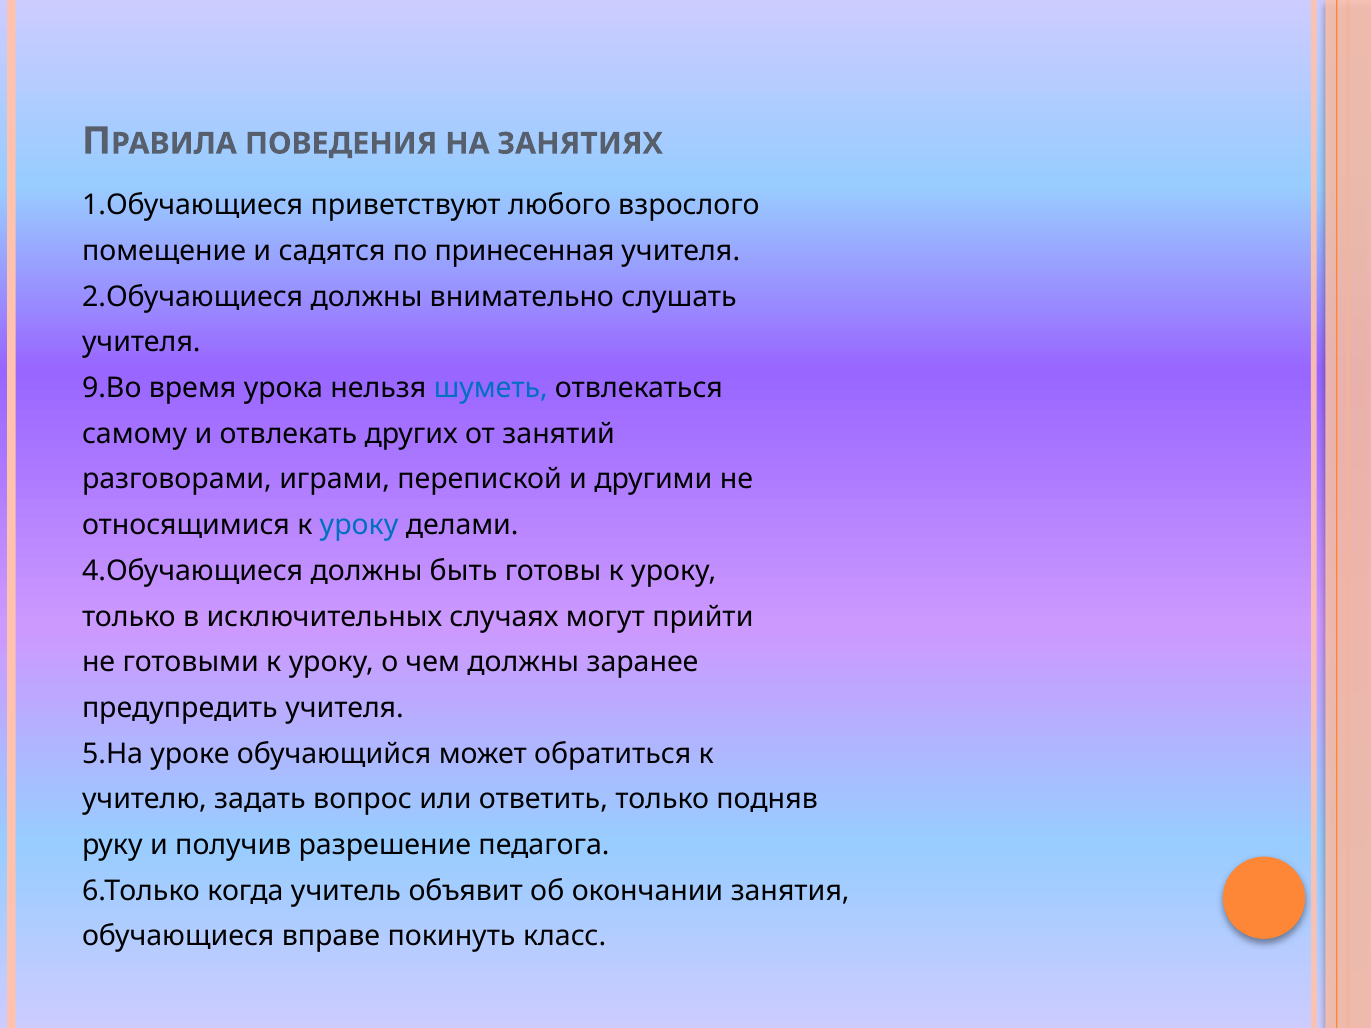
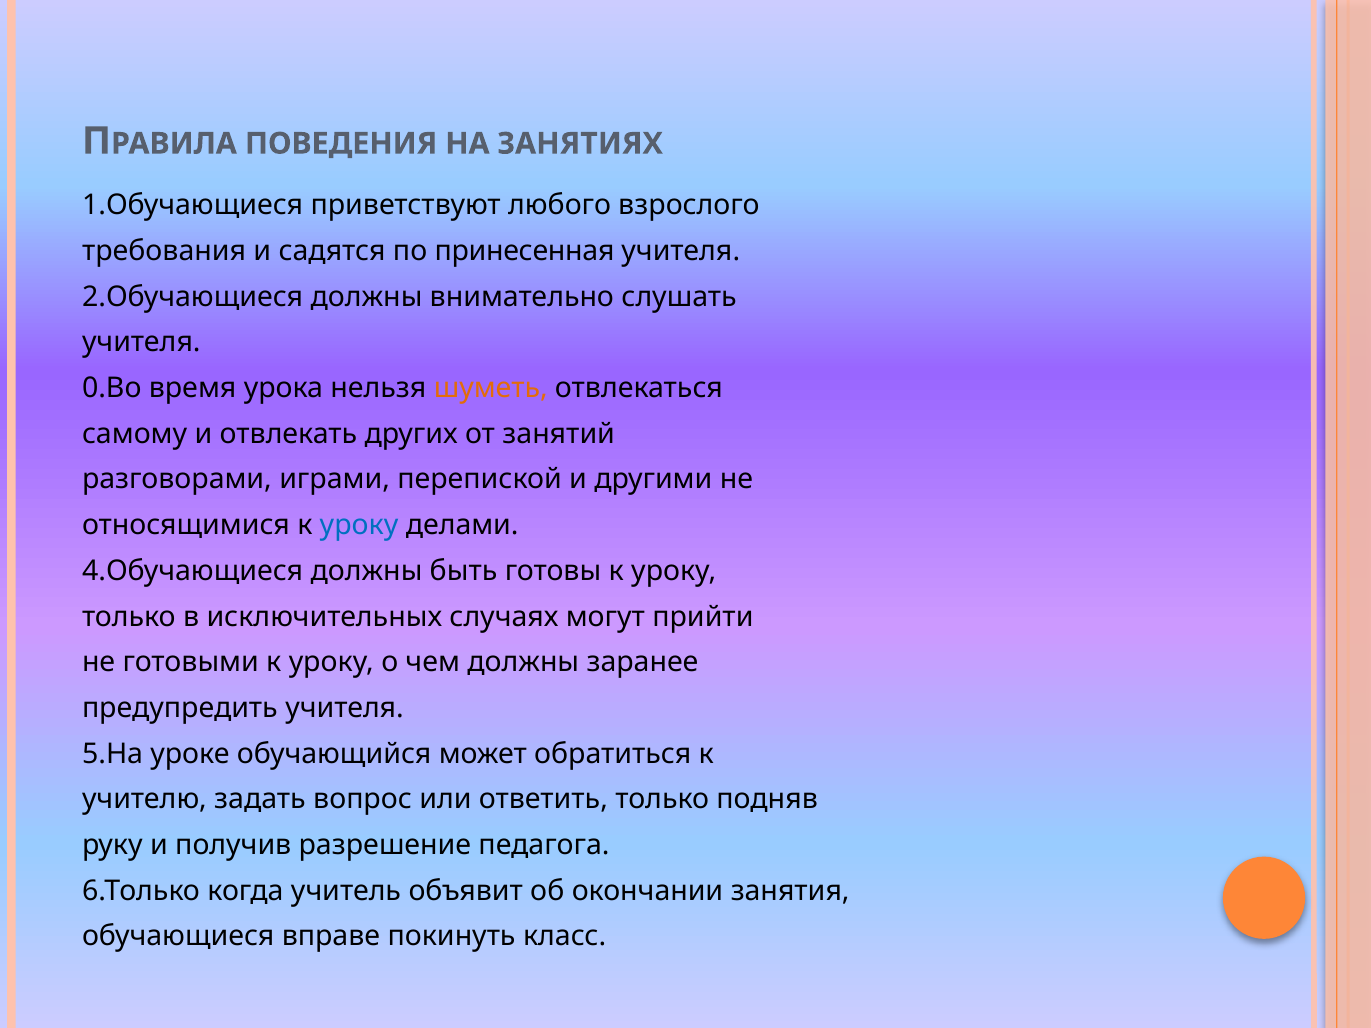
помещение: помещение -> требования (164, 251)
9.Во: 9.Во -> 0.Во (112, 388)
шуметь colour: blue -> orange (491, 388)
